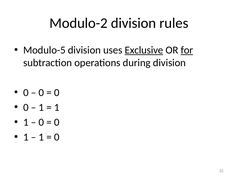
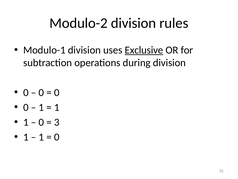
Modulo-5: Modulo-5 -> Modulo-1 (44, 50)
for underline: present -> none (187, 50)
0: 0 -> 3 (57, 122)
